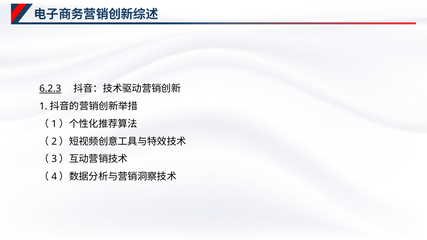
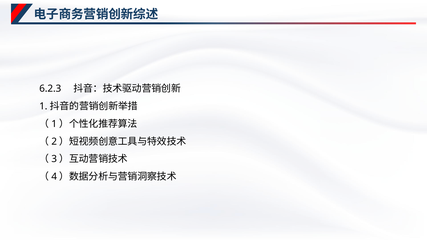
6.2.3 underline: present -> none (50, 89)
